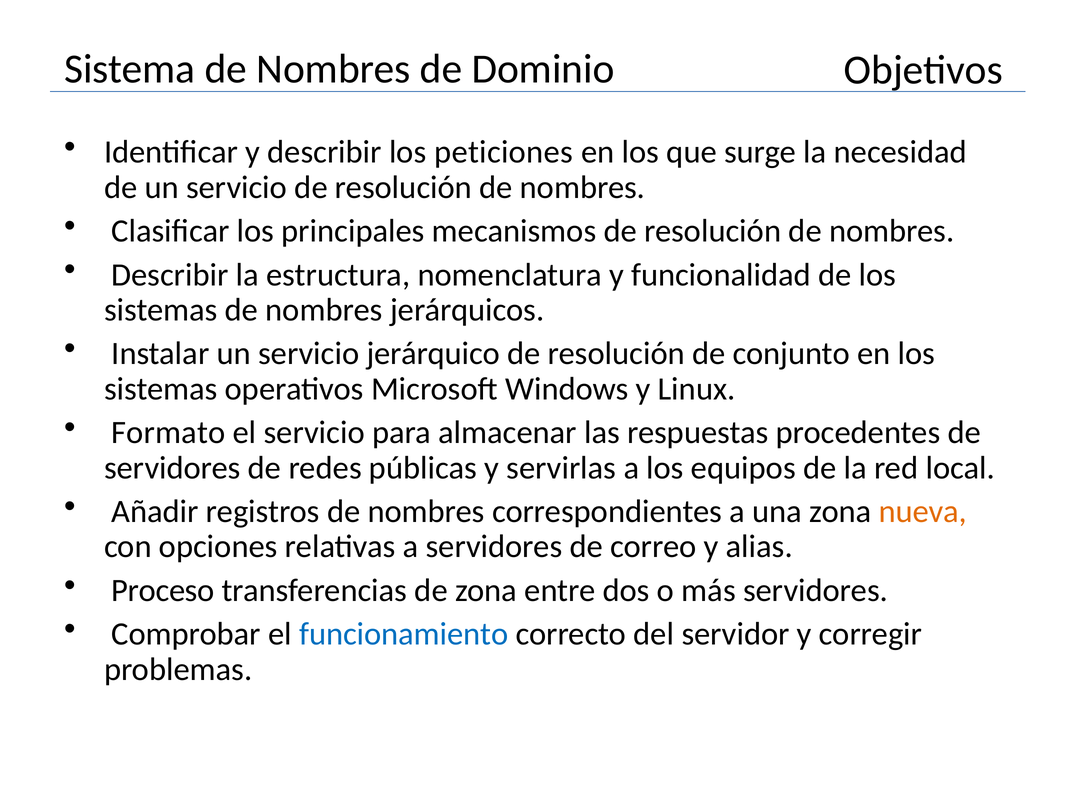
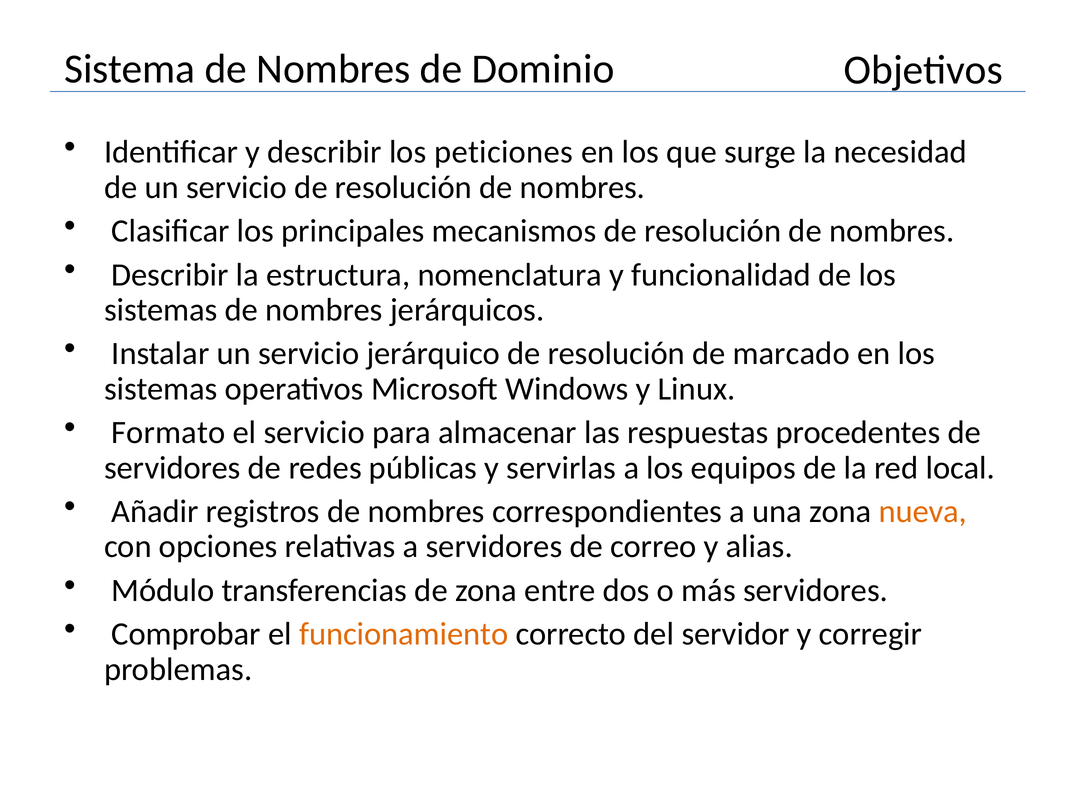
conjunto: conjunto -> marcado (791, 354)
Proceso: Proceso -> Módulo (163, 591)
funcionamiento colour: blue -> orange (404, 634)
